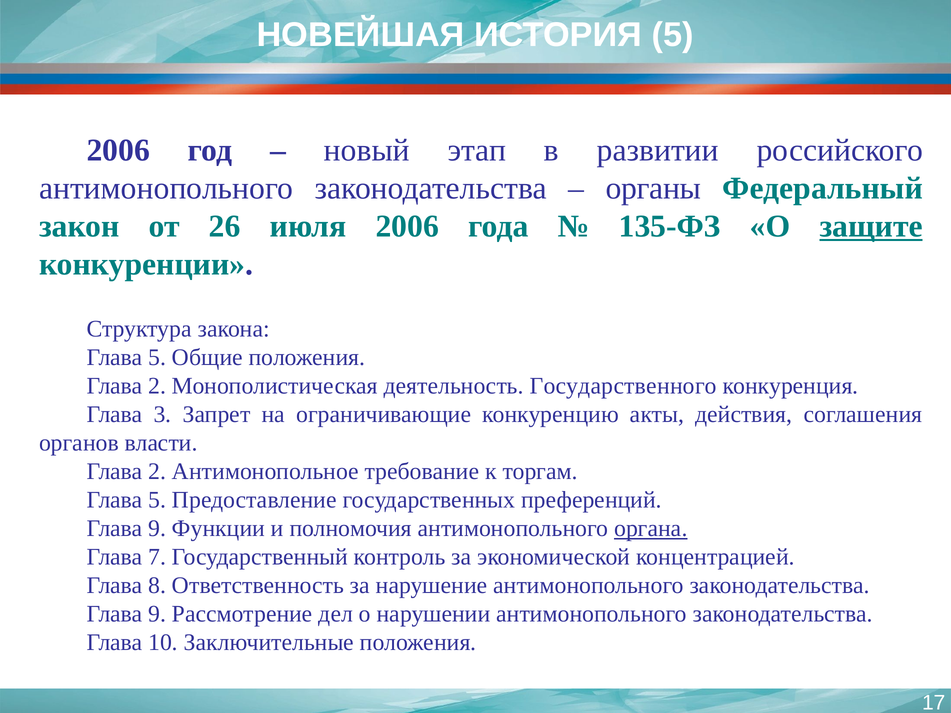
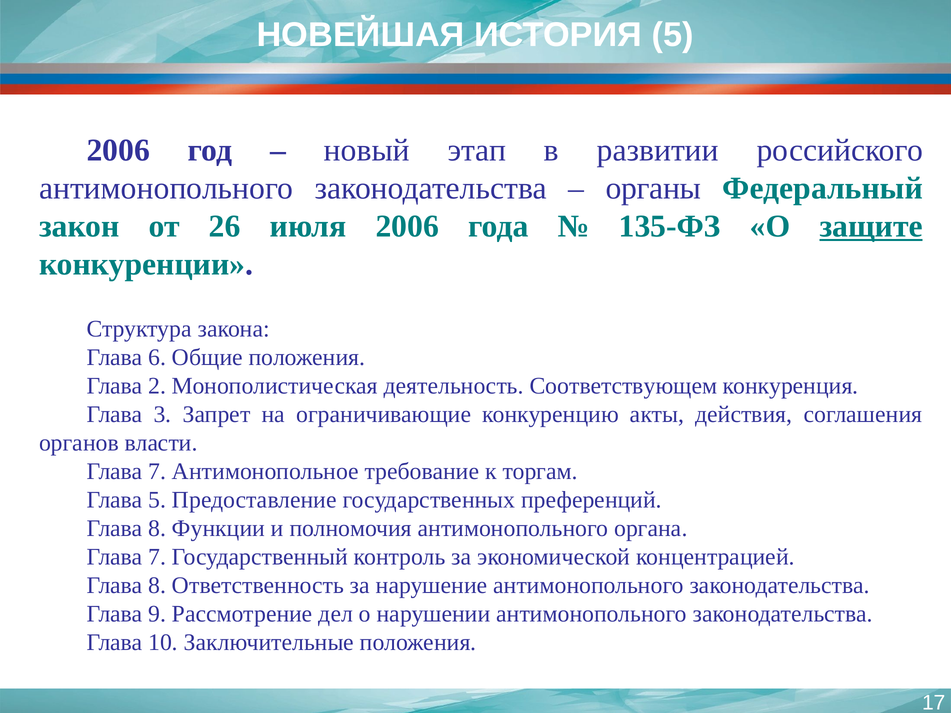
5: 5 -> 6 (157, 358)
Государственного: Государственного -> Соответствующем (623, 386)
2: 2 -> 7 (157, 472)
9: 9 -> 8 (157, 529)
органа underline: present -> none (651, 529)
